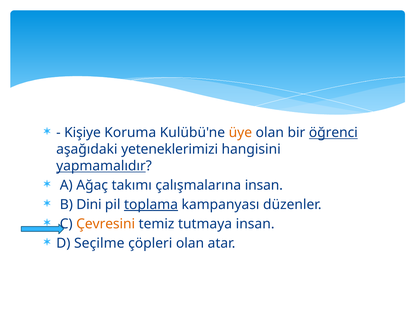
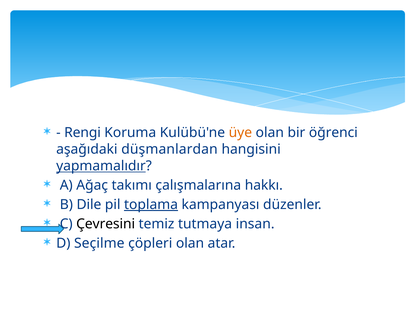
Kişiye: Kişiye -> Rengi (83, 133)
öğrenci underline: present -> none (333, 133)
yeteneklerimizi: yeteneklerimizi -> düşmanlardan (169, 149)
çalışmalarına insan: insan -> hakkı (264, 185)
Dini: Dini -> Dile (89, 205)
Çevresini colour: orange -> black (106, 224)
